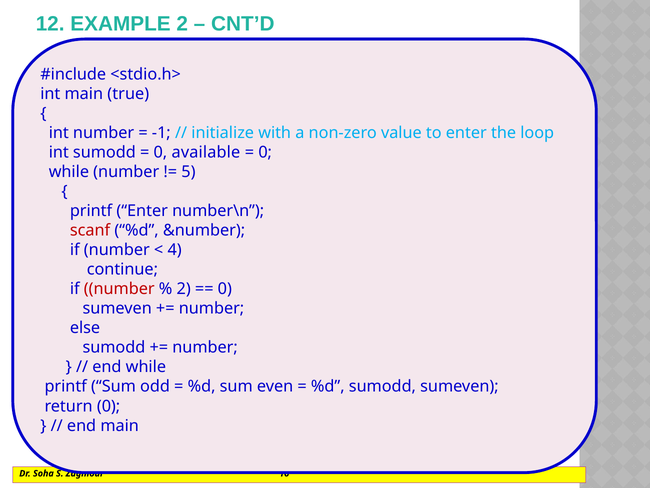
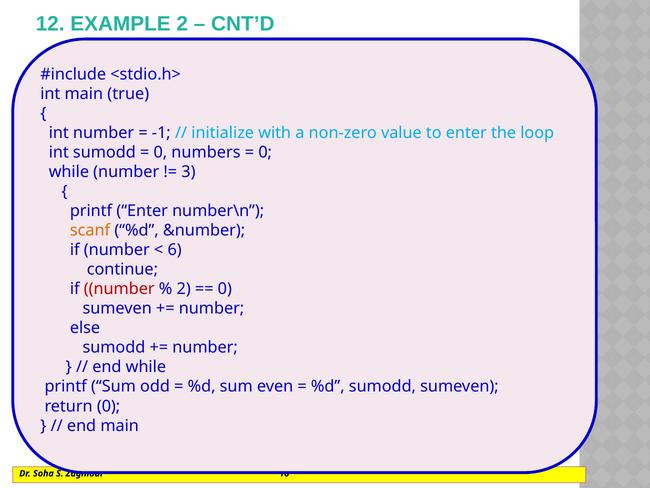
available: available -> numbers (206, 152)
5: 5 -> 3 (188, 172)
scanf colour: red -> orange (90, 230)
4: 4 -> 6 (175, 250)
